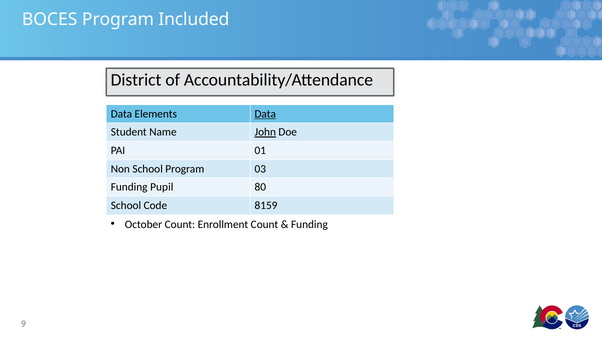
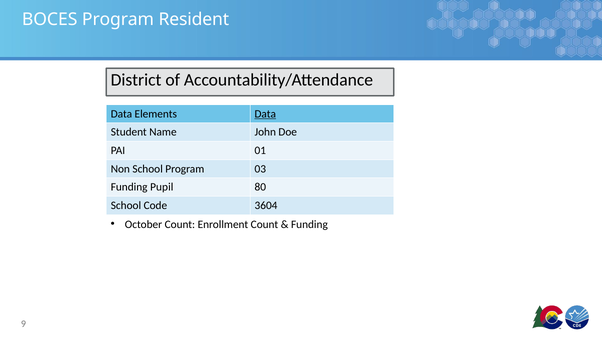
Included: Included -> Resident (194, 20)
John underline: present -> none (265, 132)
8159: 8159 -> 3604 (266, 205)
